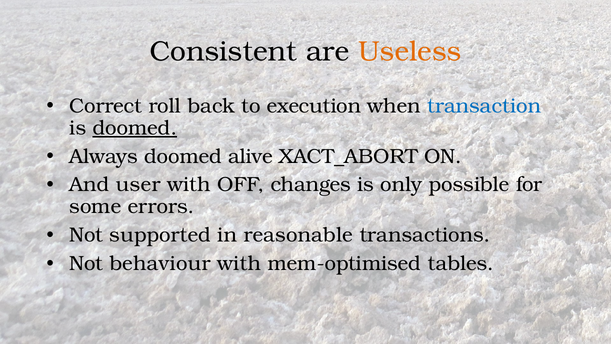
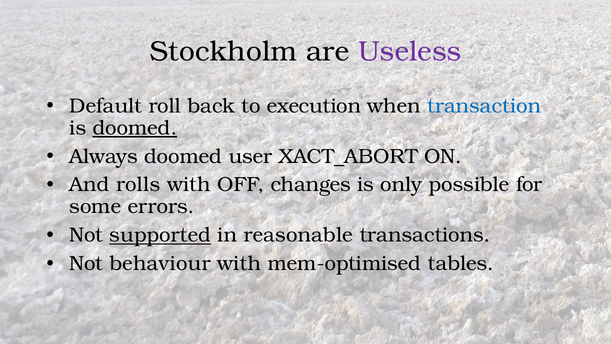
Consistent: Consistent -> Stockholm (223, 51)
Useless colour: orange -> purple (410, 51)
Correct: Correct -> Default (106, 106)
alive: alive -> user (250, 156)
user: user -> rolls (138, 185)
supported underline: none -> present (160, 235)
